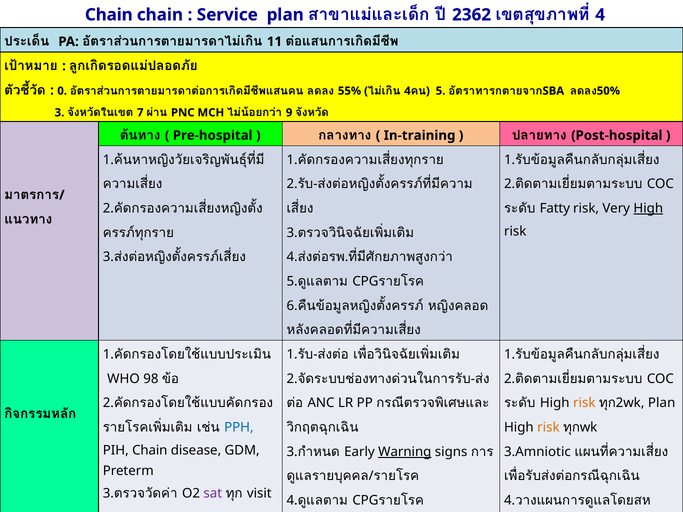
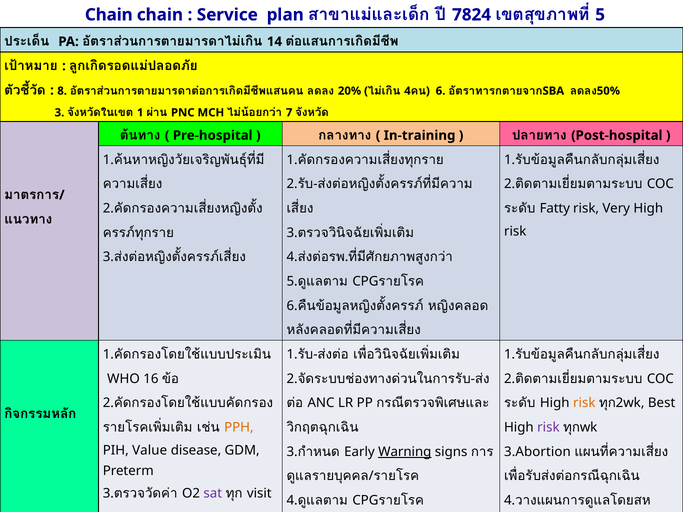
2362: 2362 -> 7824 (472, 15)
4: 4 -> 5 (600, 15)
11: 11 -> 14 (274, 42)
0: 0 -> 8 (62, 91)
55%: 55% -> 20% (350, 91)
5: 5 -> 6 (441, 91)
7: 7 -> 1 (140, 113)
9: 9 -> 7 (289, 113)
High underline: present -> none (648, 209)
98: 98 -> 16 (151, 379)
Plan: Plan -> Best (662, 403)
risk colour: orange -> purple (548, 428)
PPH colour: blue -> orange (239, 428)
PIH Chain: Chain -> Value (150, 450)
3.Amniotic: 3.Amniotic -> 3.Abortion (537, 452)
